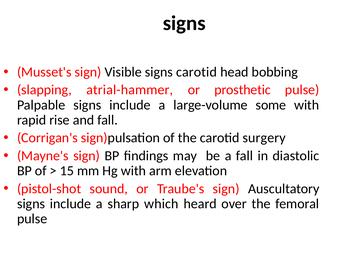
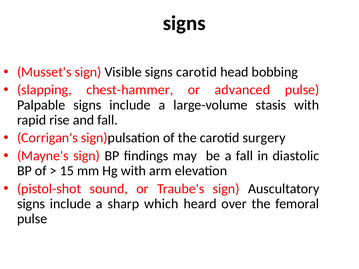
atrial-hammer: atrial-hammer -> chest-hammer (130, 90)
prosthetic: prosthetic -> advanced (242, 90)
some: some -> stasis (271, 105)
